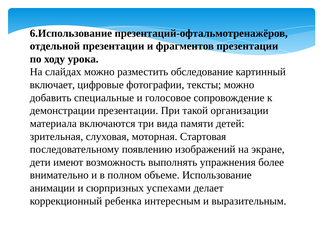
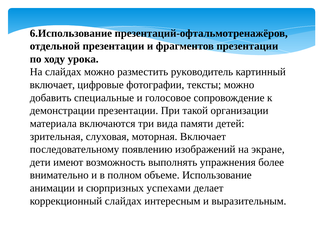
обследование: обследование -> руководитель (202, 72)
моторная Стартовая: Стартовая -> Включает (203, 137)
коррекционный ребенка: ребенка -> слайдах (123, 201)
